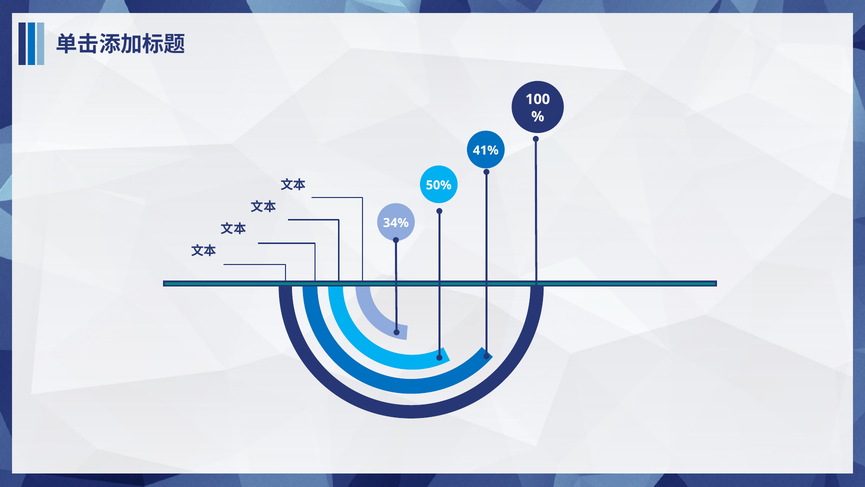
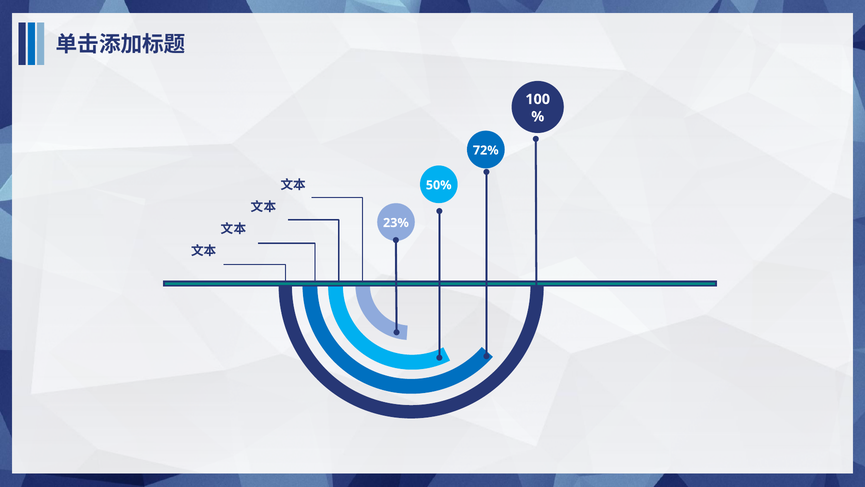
41%: 41% -> 72% (486, 150)
34%: 34% -> 23% (396, 223)
